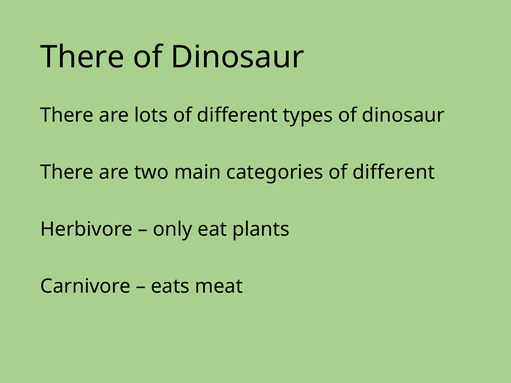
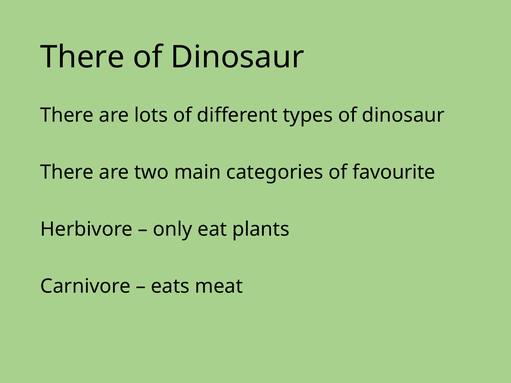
categories of different: different -> favourite (394, 172)
